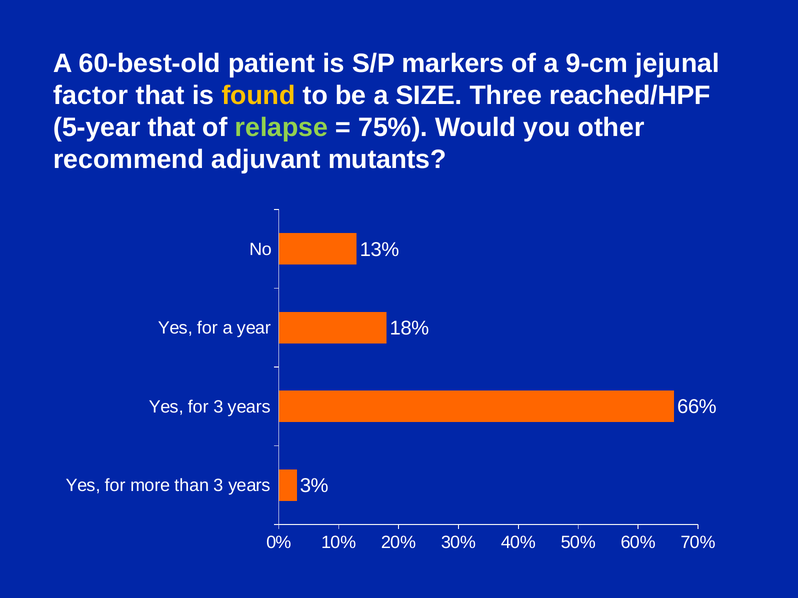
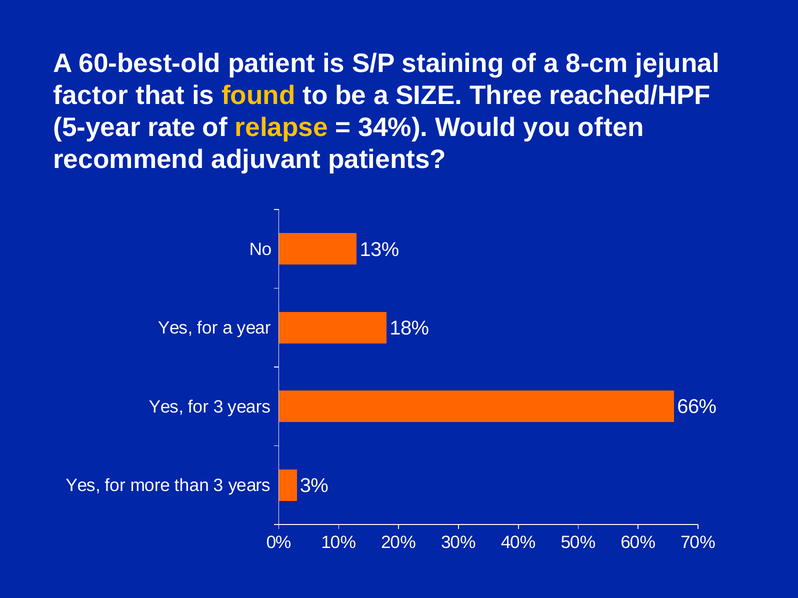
markers: markers -> staining (453, 64)
9-cm: 9-cm -> 8-cm (597, 64)
5-year that: that -> rate (172, 128)
relapse colour: light green -> yellow (281, 128)
75%: 75% -> 34% (393, 128)
other: other -> often (611, 128)
mutants: mutants -> patients (387, 160)
